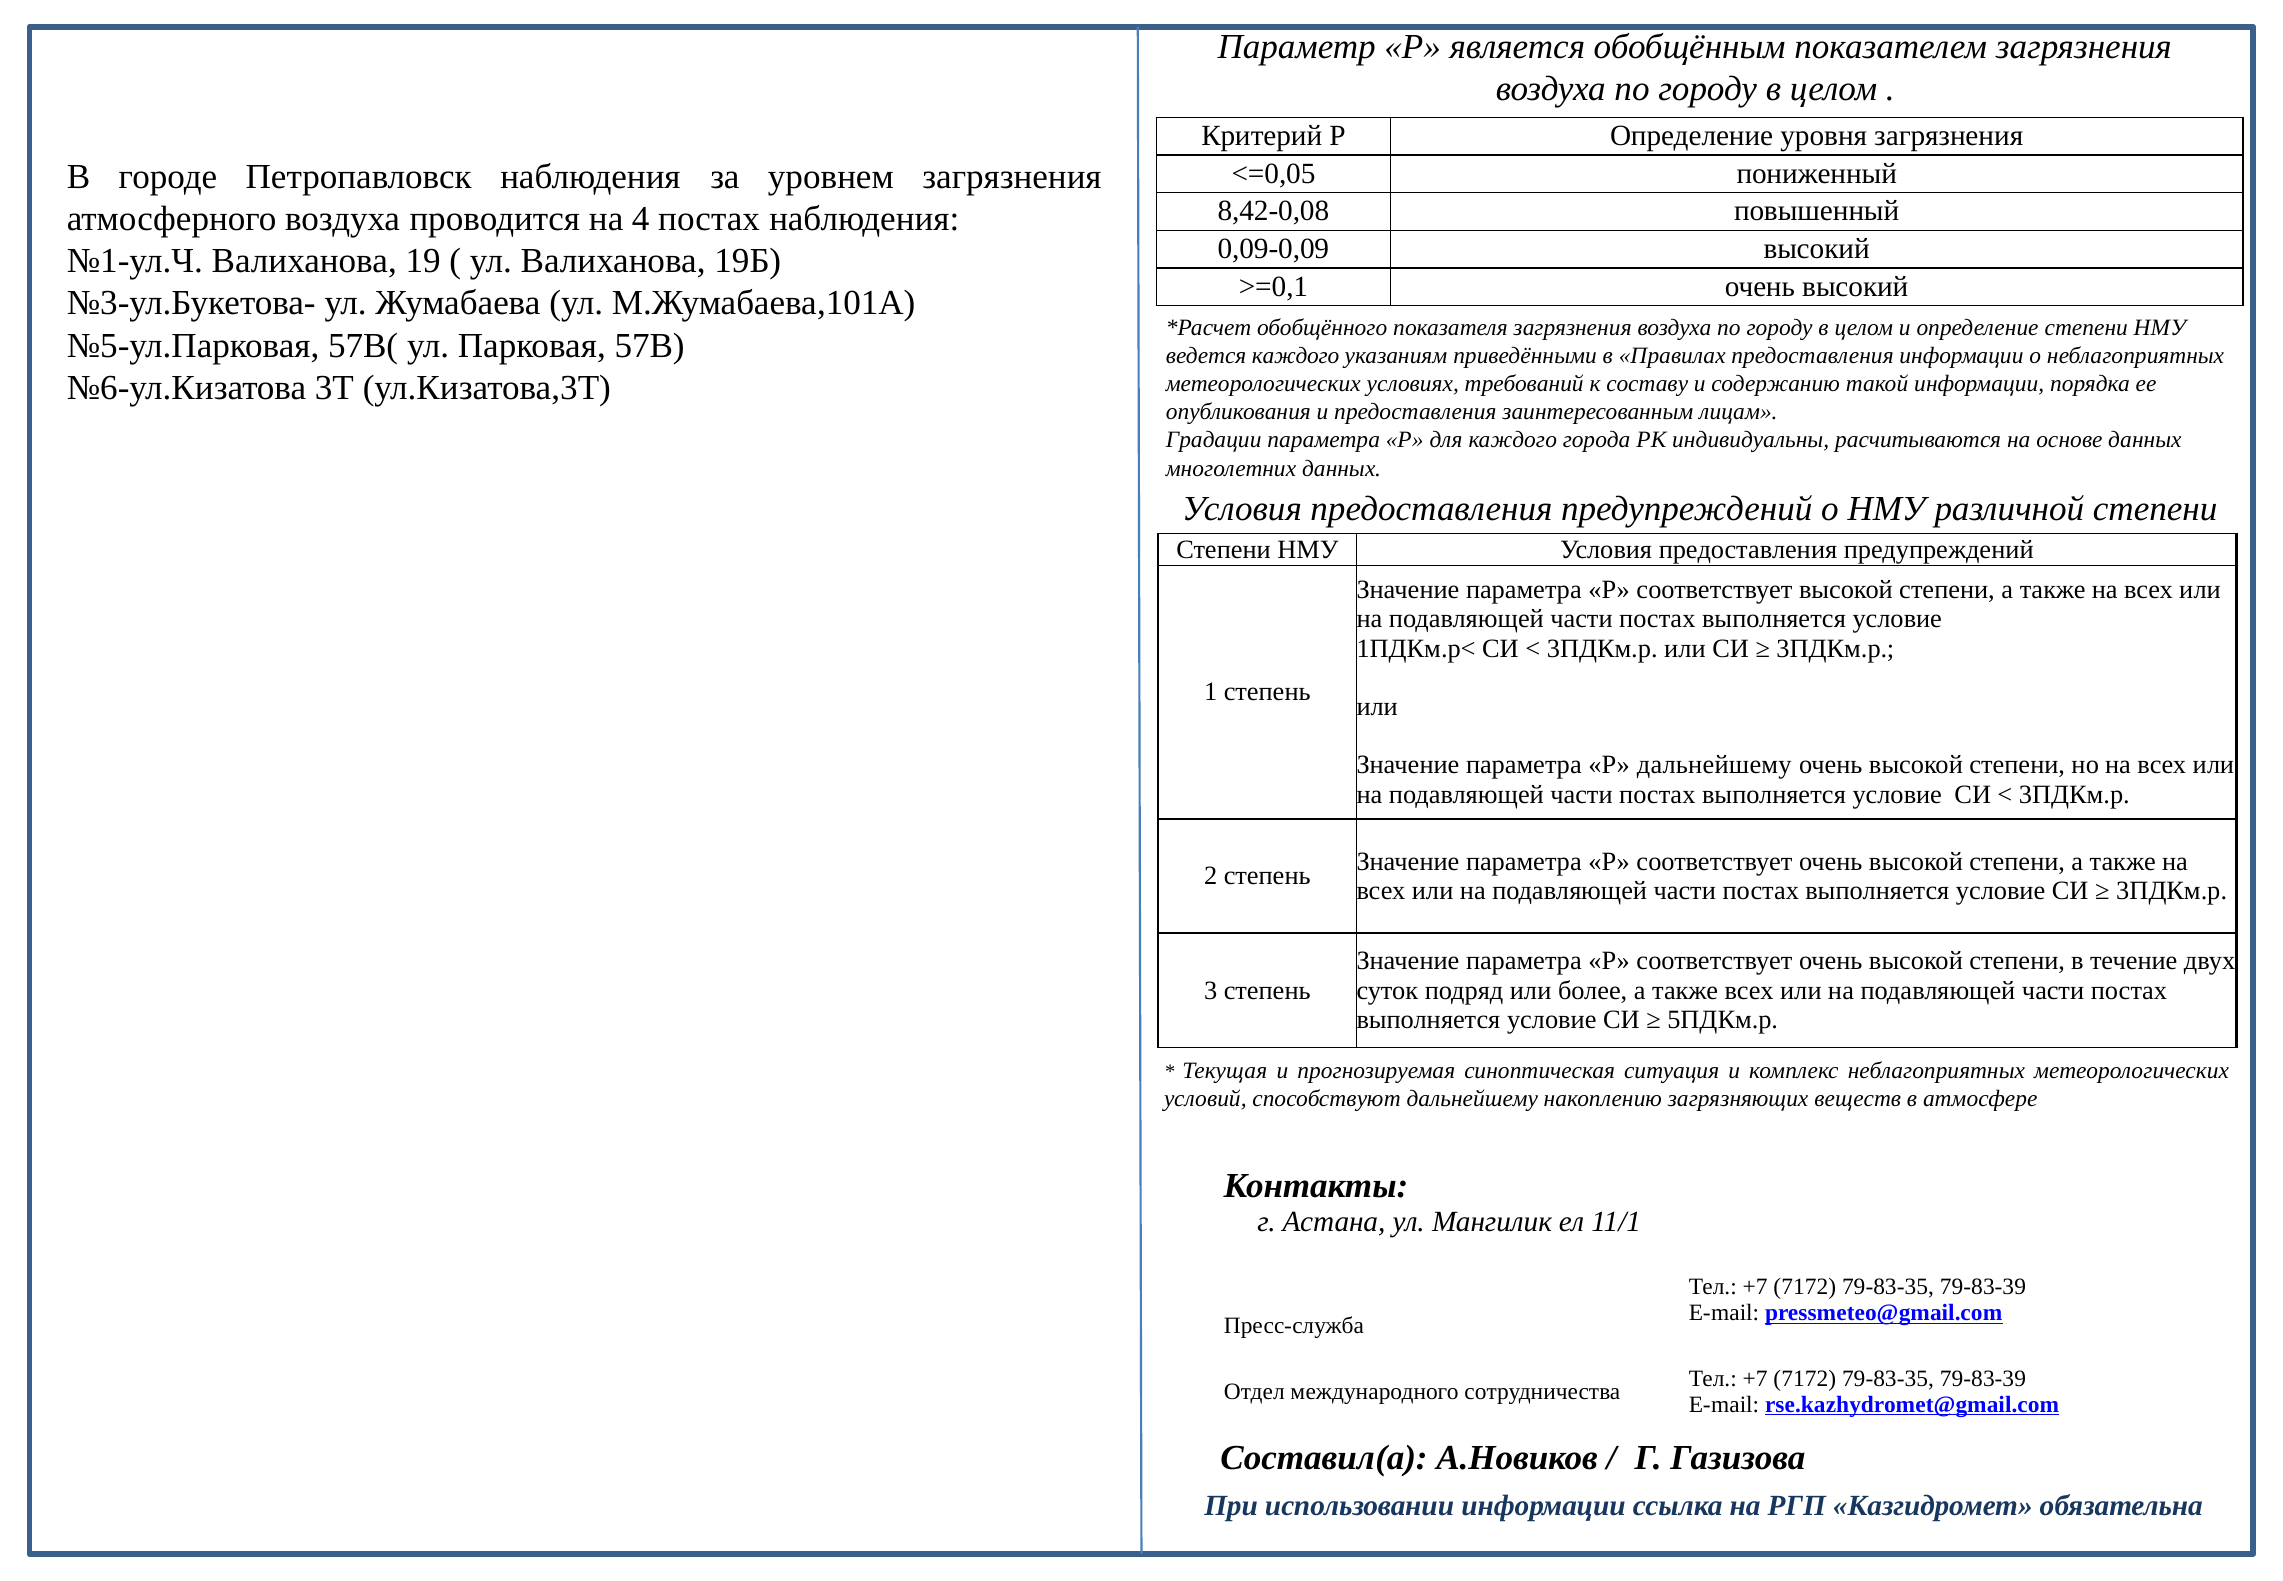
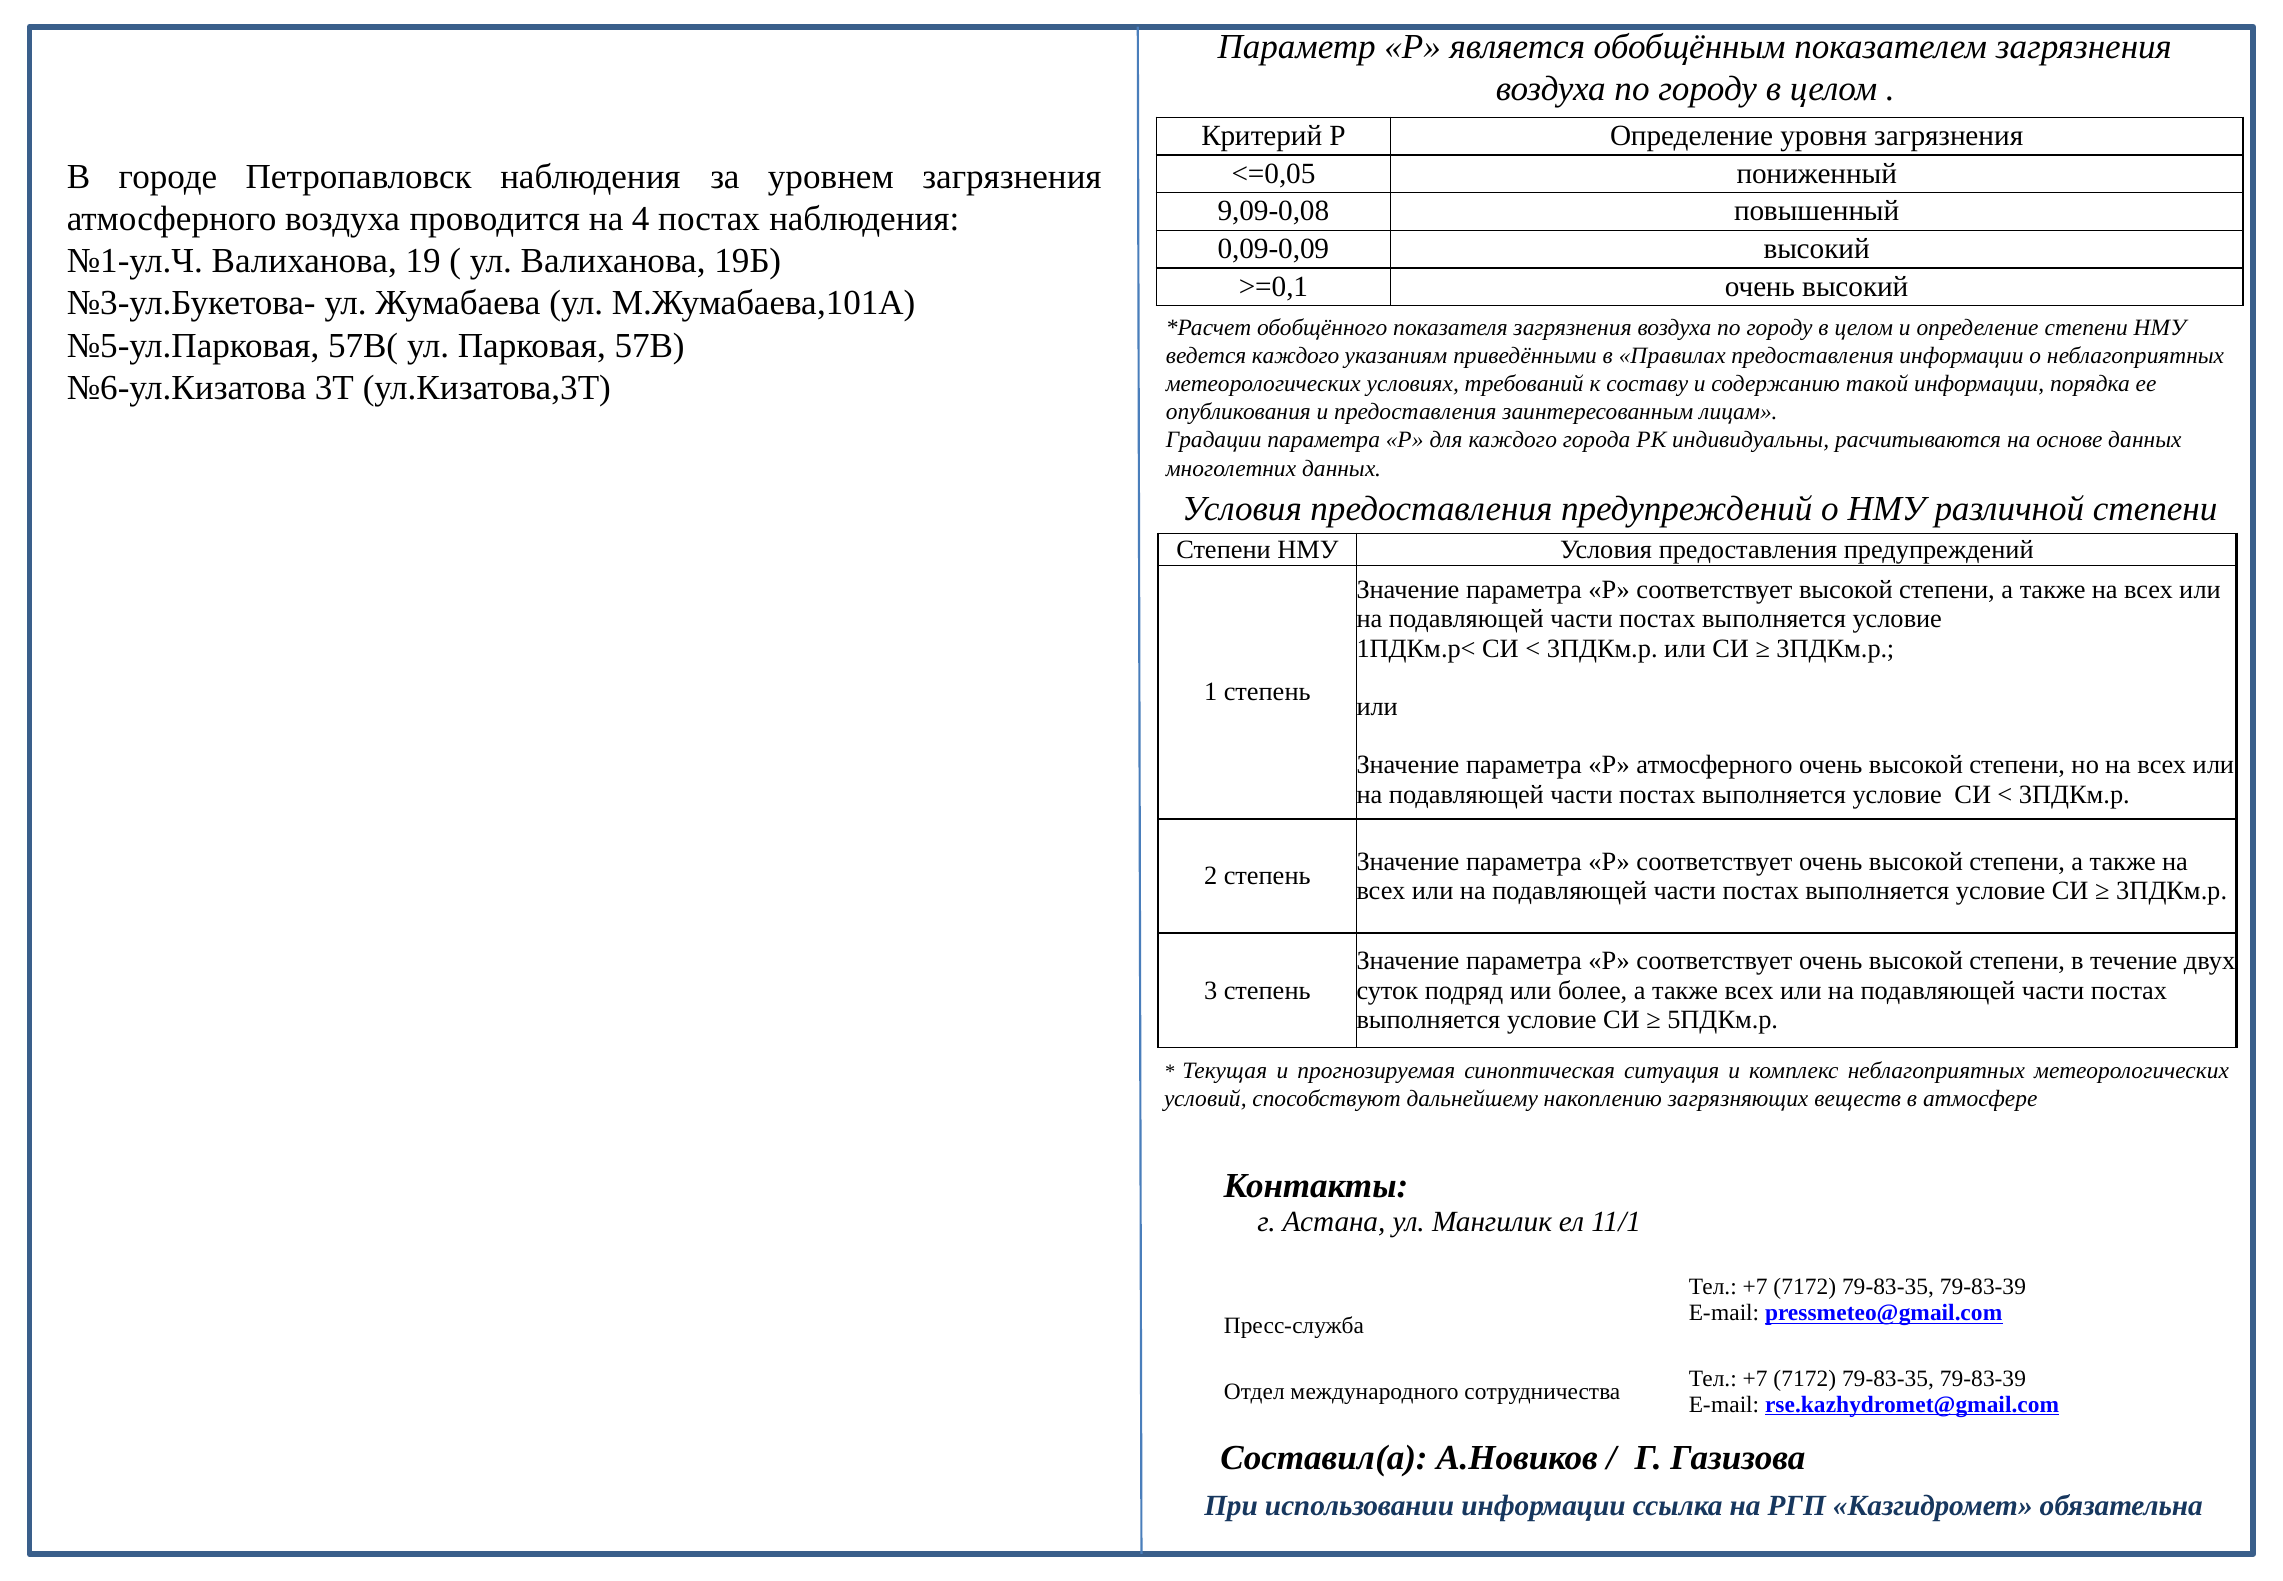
8,42-0,08: 8,42-0,08 -> 9,09-0,08 (1273, 211)
Р дальнейшему: дальнейшему -> атмосферного (1714, 765)
